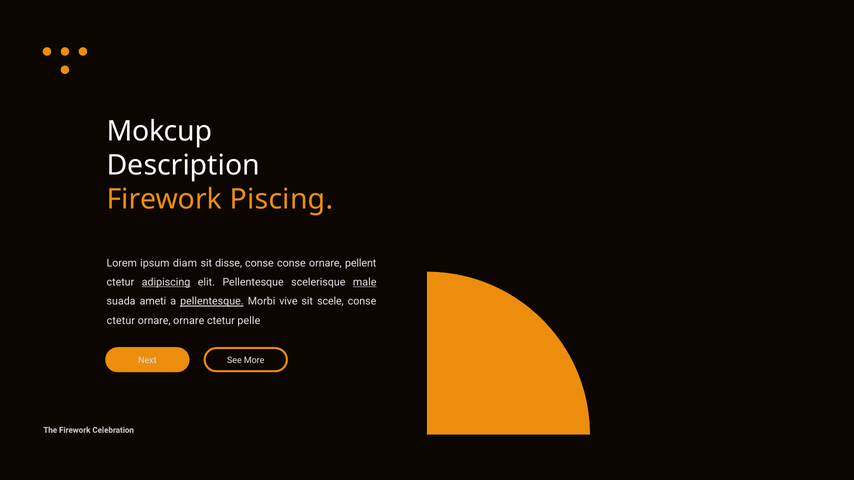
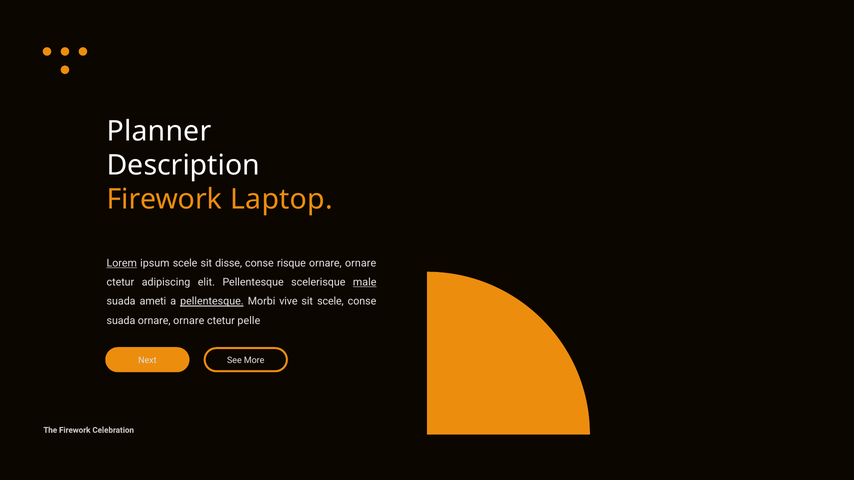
Mokcup: Mokcup -> Planner (159, 131)
Piscing: Piscing -> Laptop (281, 200)
Lorem underline: none -> present (122, 263)
ipsum diam: diam -> scele (185, 263)
conse conse: conse -> risque (291, 263)
pellent: pellent -> ornare (361, 263)
adipiscing underline: present -> none (166, 282)
ctetur: ctetur -> suada (121, 321)
